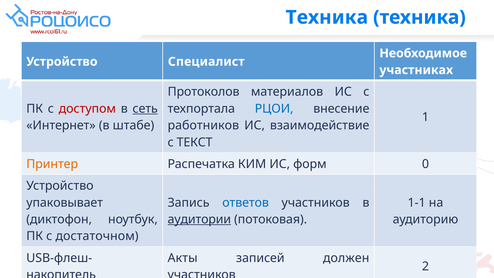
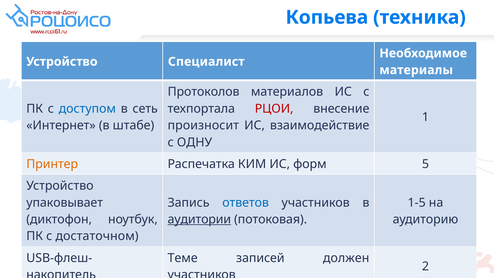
Техника: Техника -> Копьева (327, 17)
участниках: участниках -> материалы (416, 70)
доступом colour: red -> blue (87, 109)
сеть underline: present -> none (145, 109)
РЦОИ colour: blue -> red (274, 109)
работников: работников -> произносит (203, 125)
ТЕКСТ: ТЕКСТ -> ОДНУ (195, 142)
0: 0 -> 5 (425, 164)
1-1: 1-1 -> 1-5 (417, 203)
Акты: Акты -> Теме (183, 258)
